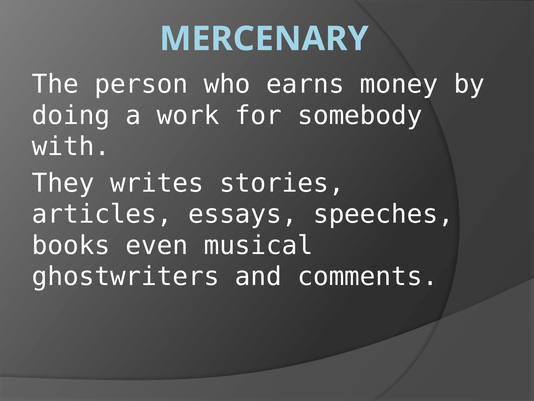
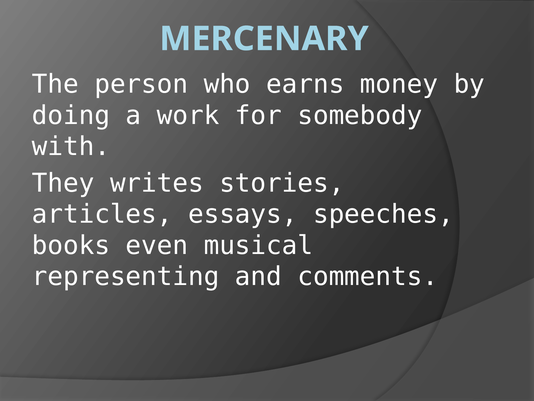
ghostwriters: ghostwriters -> representing (126, 276)
